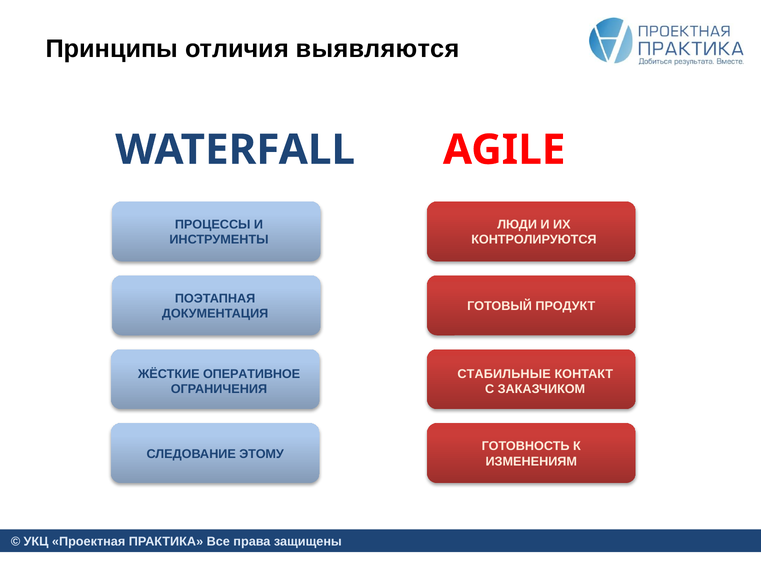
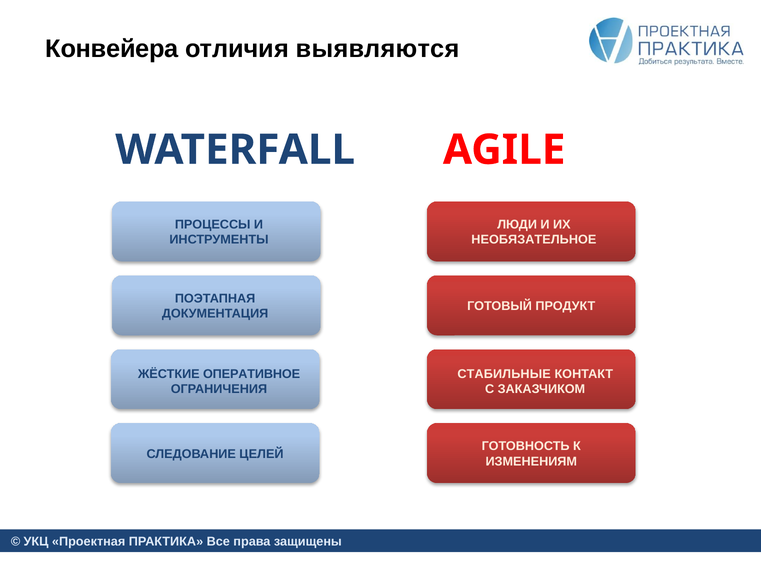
Принципы: Принципы -> Конвейера (112, 49)
КОНТРОЛИРУЮТСЯ: КОНТРОЛИРУЮТСЯ -> НЕОБЯЗАТЕЛЬНОЕ (534, 240)
ЭТОМУ: ЭТОМУ -> ЦЕЛЕЙ (261, 454)
